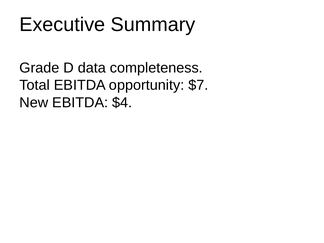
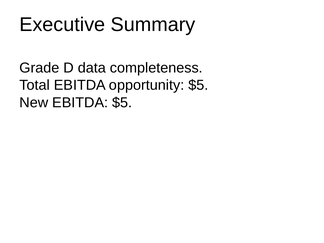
opportunity $7: $7 -> $5 (198, 85)
EBITDA $4: $4 -> $5 (122, 103)
